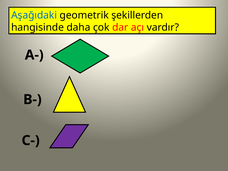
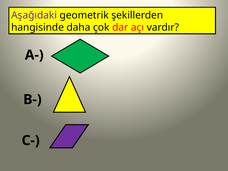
Aşağıdaki colour: blue -> purple (34, 15)
